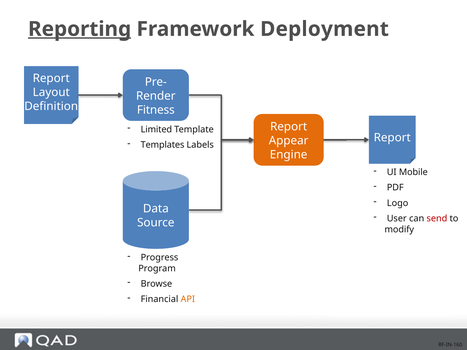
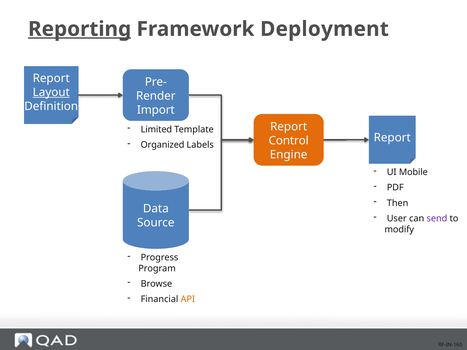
Layout underline: none -> present (51, 93)
Fitness: Fitness -> Import (156, 110)
Appear: Appear -> Control (289, 141)
Templates: Templates -> Organized (163, 145)
Logo: Logo -> Then (398, 203)
send colour: red -> purple (437, 219)
